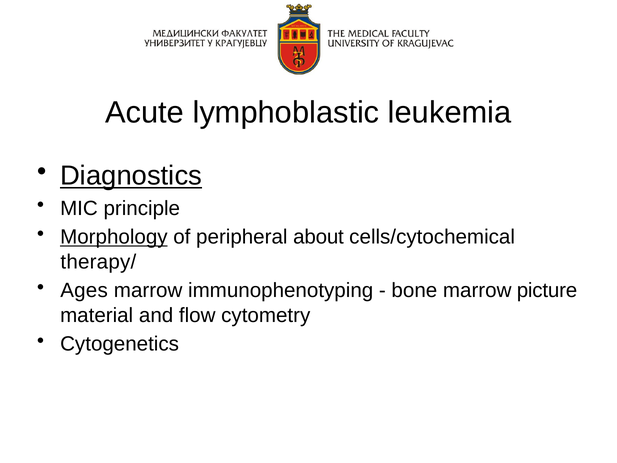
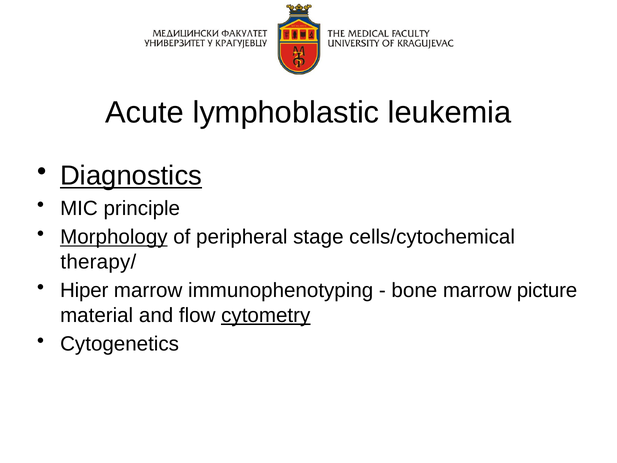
about: about -> stage (318, 237)
Ages: Ages -> Hiper (84, 290)
cytometry underline: none -> present (266, 315)
